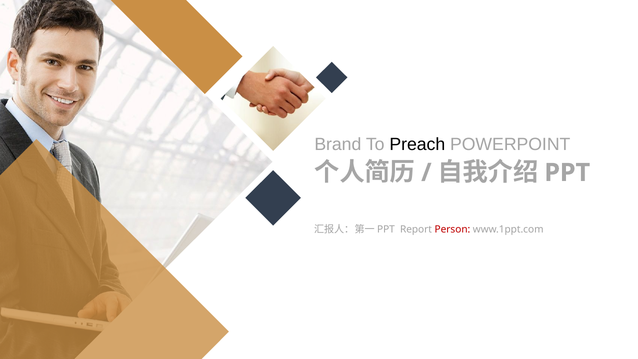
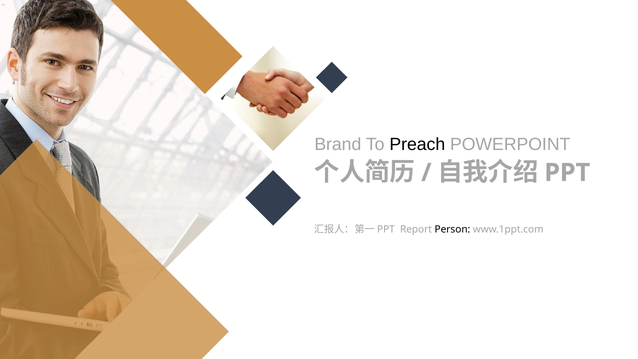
Person colour: red -> black (452, 229)
